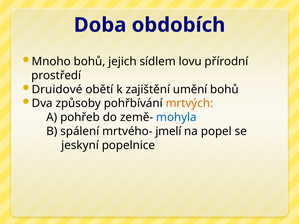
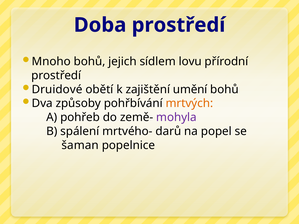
Doba obdobích: obdobích -> prostředí (178, 25)
mohyla colour: blue -> purple (176, 117)
jmelí: jmelí -> darů (168, 131)
jeskyní: jeskyní -> šaman (80, 145)
